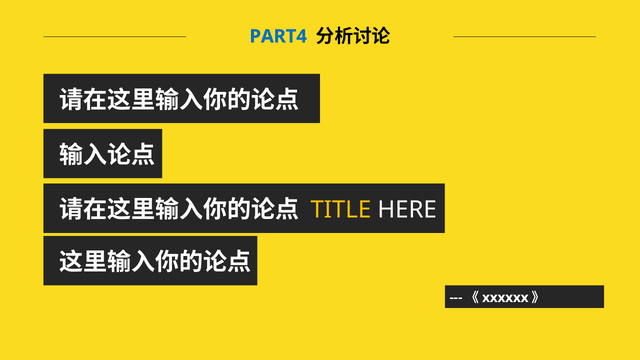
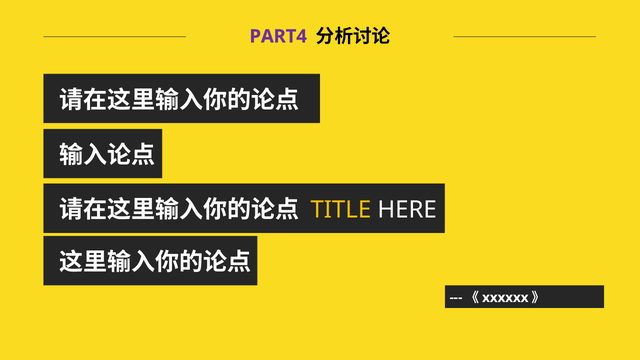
PART4 colour: blue -> purple (278, 36)
